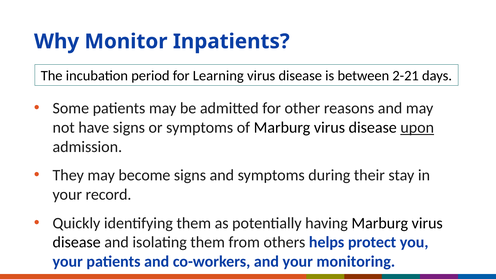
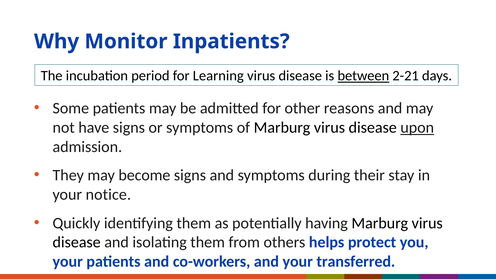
between underline: none -> present (363, 76)
record: record -> notice (108, 195)
monitoring: monitoring -> transferred (356, 262)
